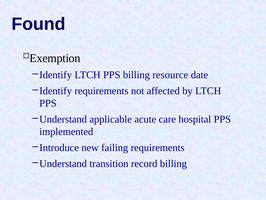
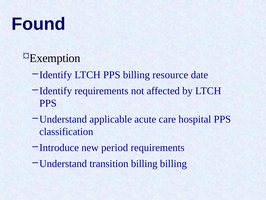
implemented: implemented -> classification (66, 131)
failing: failing -> period (115, 147)
transition record: record -> billing (144, 163)
